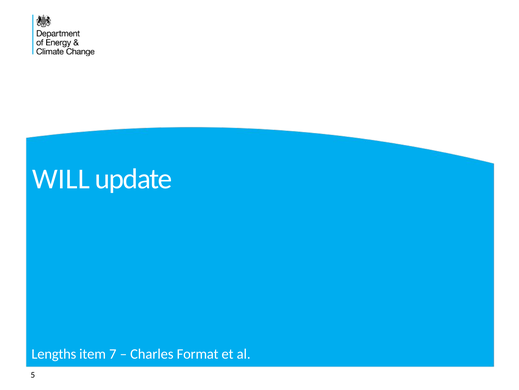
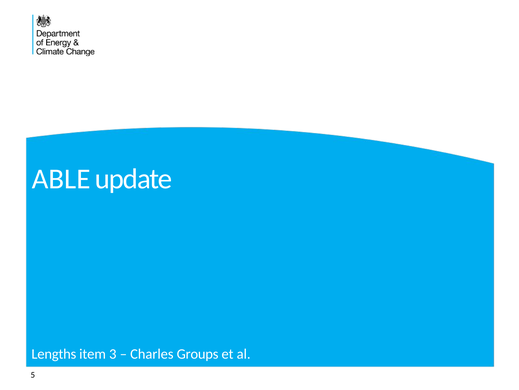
WILL: WILL -> ABLE (61, 179)
7: 7 -> 3 (113, 353)
Format: Format -> Groups (198, 353)
